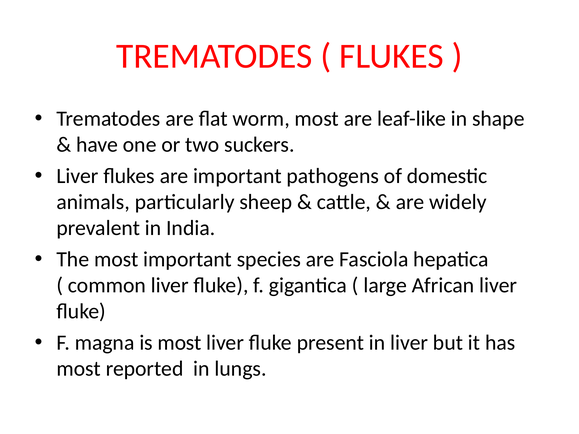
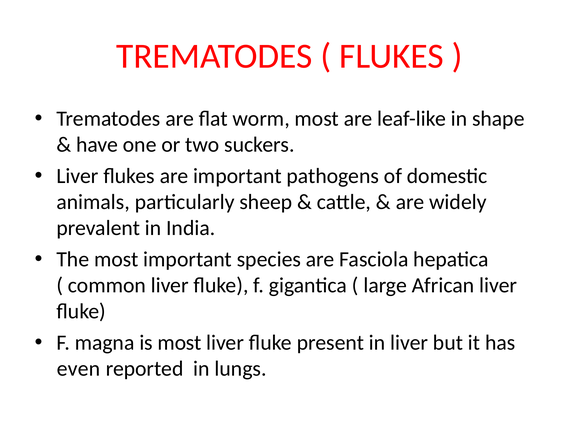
most: most -> even (79, 369)
